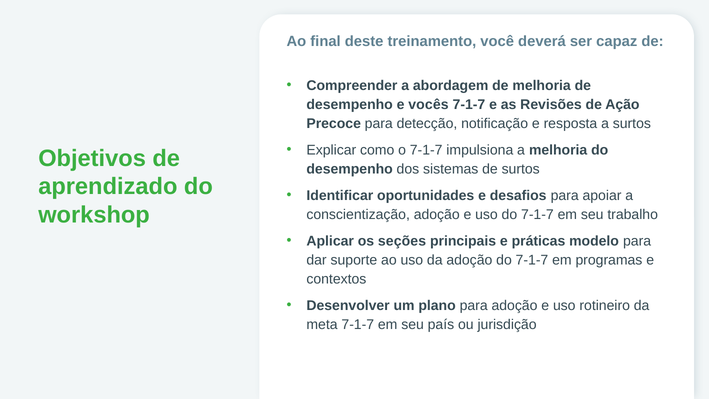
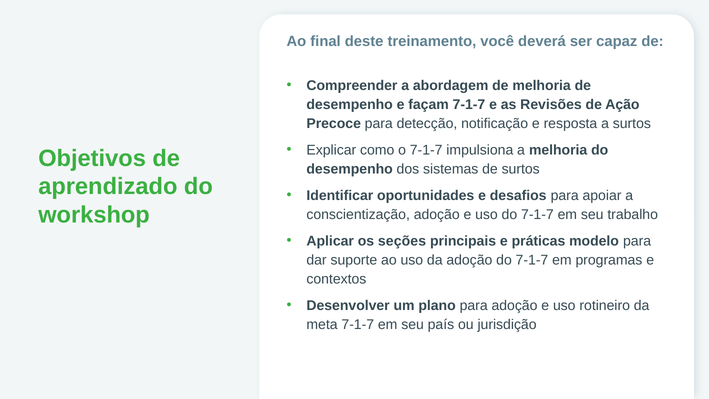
vocês: vocês -> façam (429, 105)
